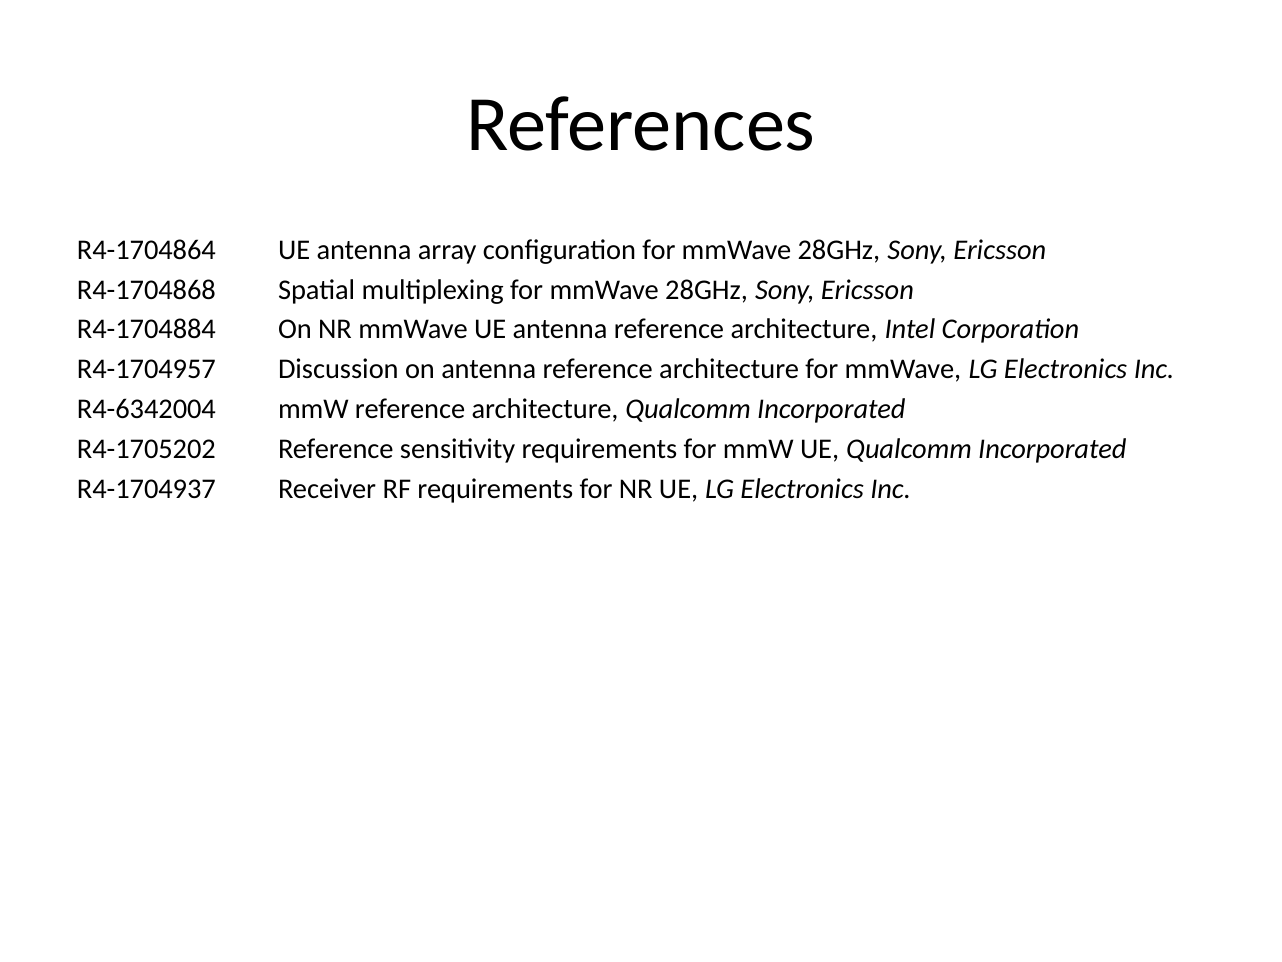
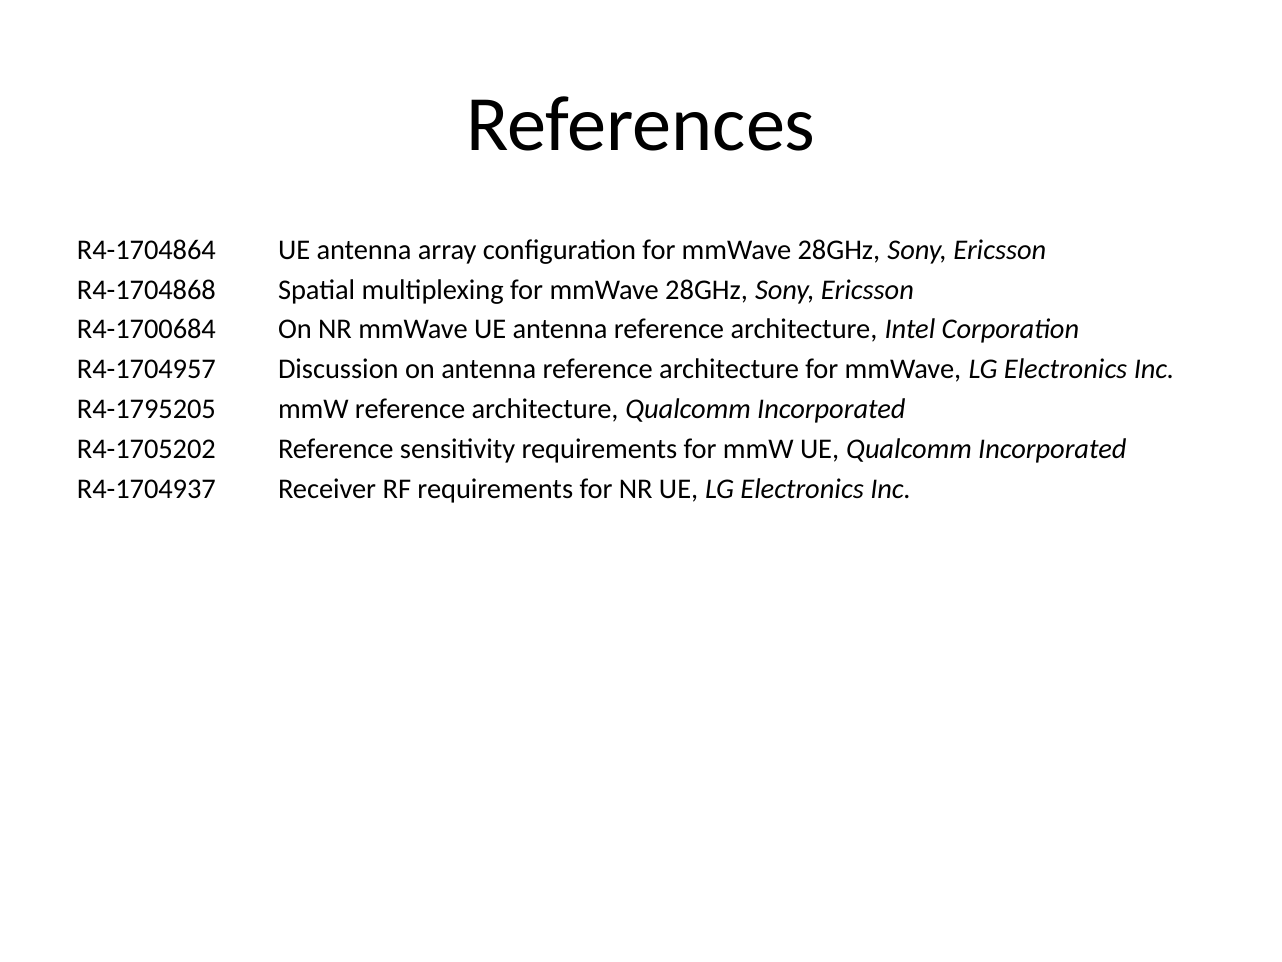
R4-1704884: R4-1704884 -> R4-1700684 (146, 329)
R4-6342004: R4-6342004 -> R4-1795205 (146, 409)
